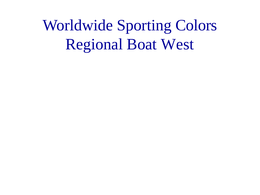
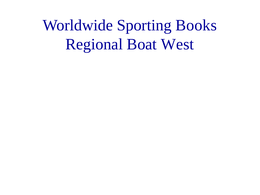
Colors: Colors -> Books (196, 25)
